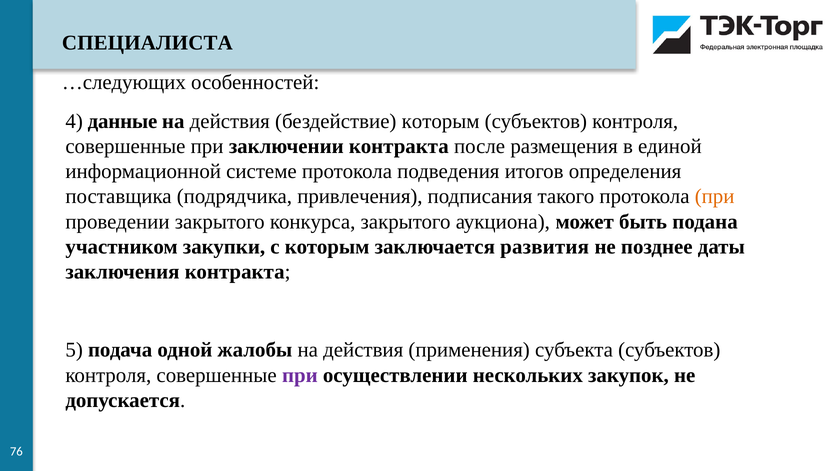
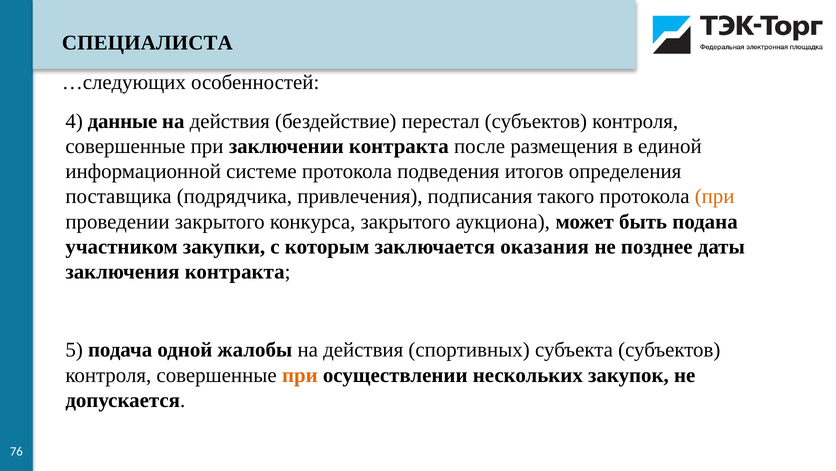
бездействие которым: которым -> перестал (441, 121)
развития: развития -> оказания (545, 246)
применения: применения -> спортивных (469, 349)
при colour: purple -> orange (300, 375)
